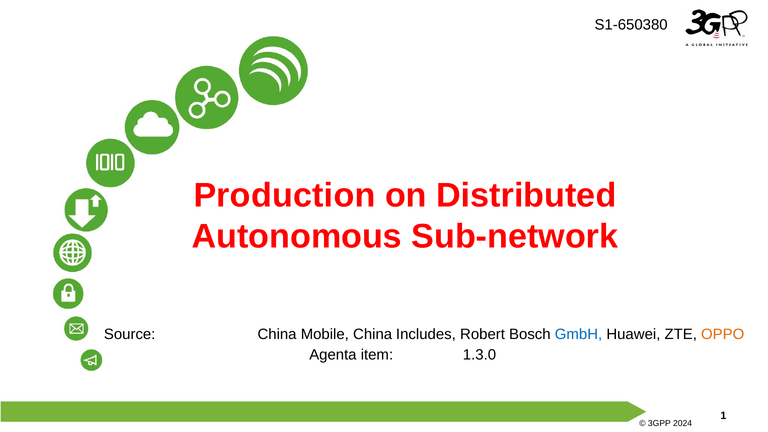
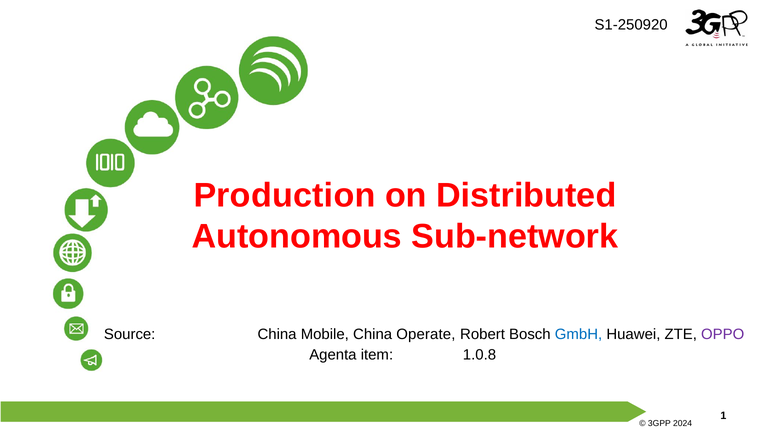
S1-650380: S1-650380 -> S1-250920 (631, 25)
Includes: Includes -> Operate (426, 334)
OPPO colour: orange -> purple (723, 334)
1.3.0: 1.3.0 -> 1.0.8 (479, 355)
